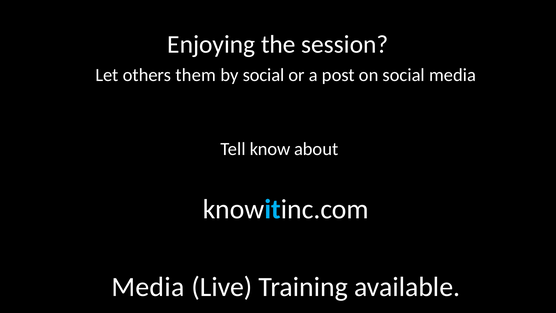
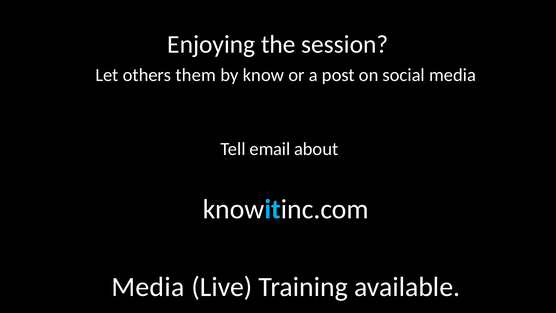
by social: social -> know (263, 75)
know: know -> email (270, 149)
